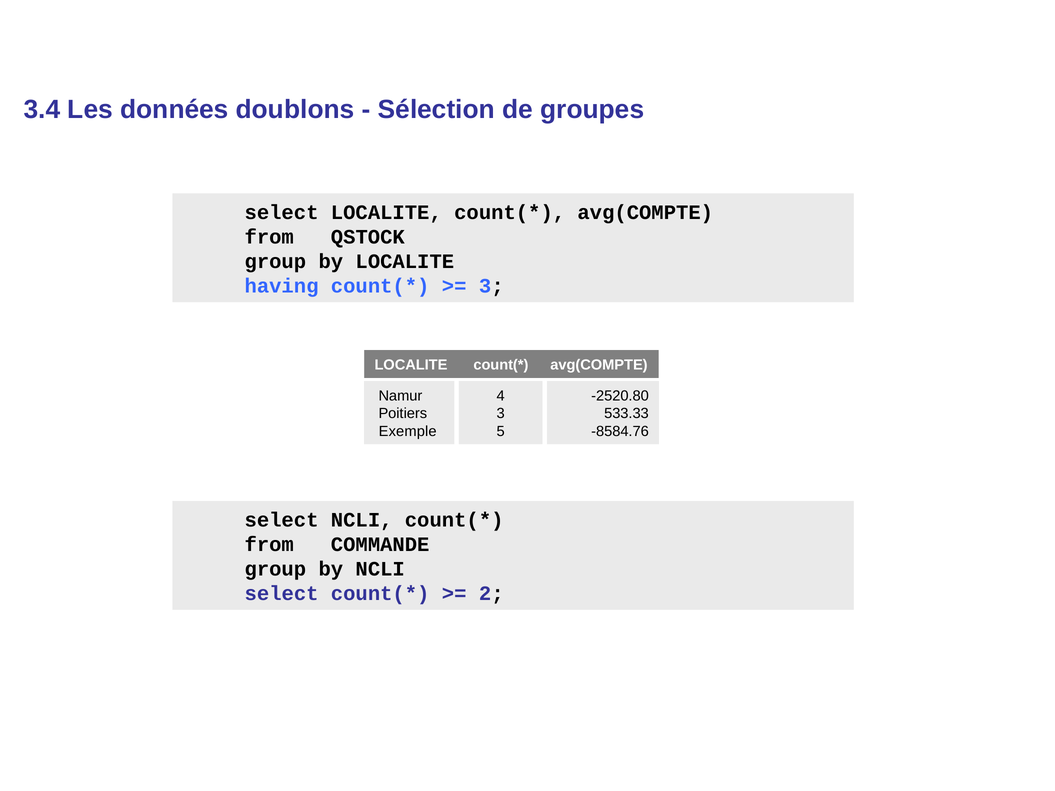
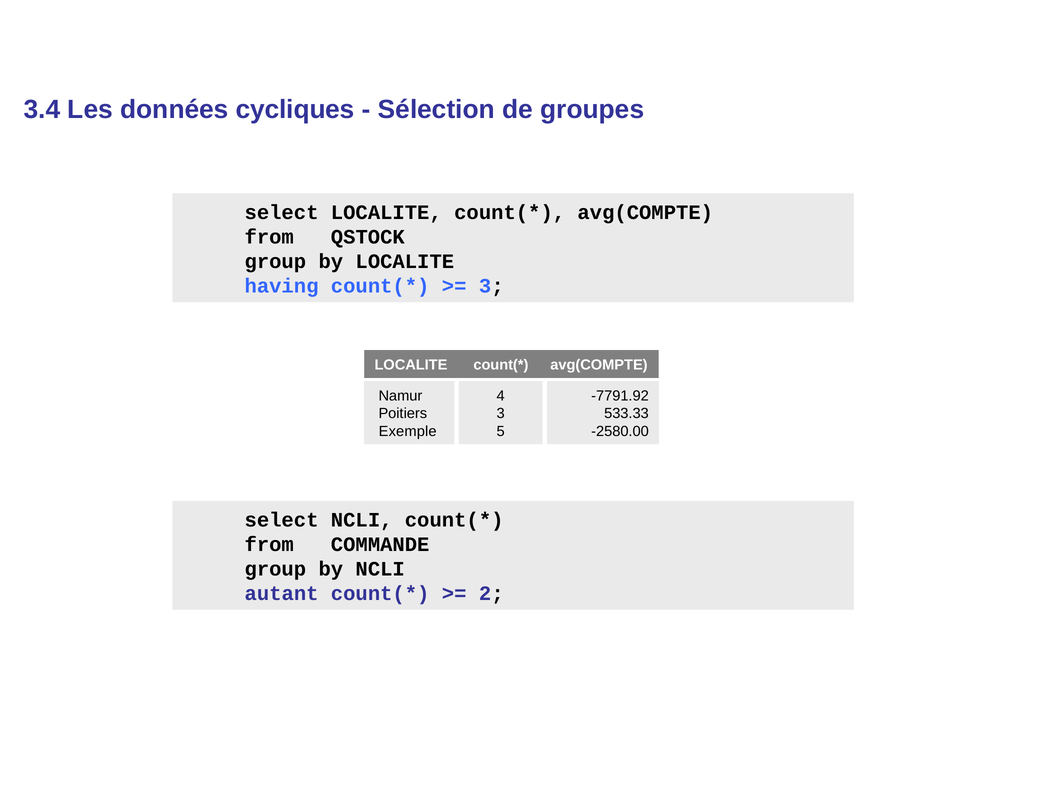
doublons: doublons -> cycliques (295, 110)
-2520.80: -2520.80 -> -7791.92 (620, 396)
-8584.76: -8584.76 -> -2580.00 (620, 431)
select: select -> autant (282, 594)
